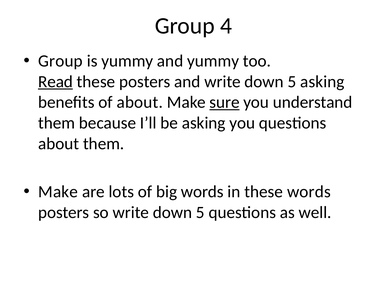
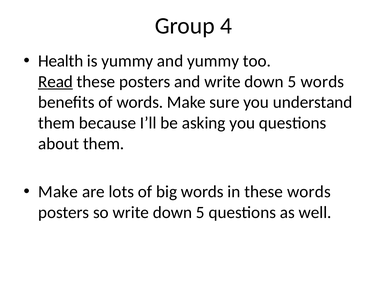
Group: Group -> Health (61, 61)
5 asking: asking -> words (322, 82)
of about: about -> words (140, 102)
sure underline: present -> none (225, 102)
